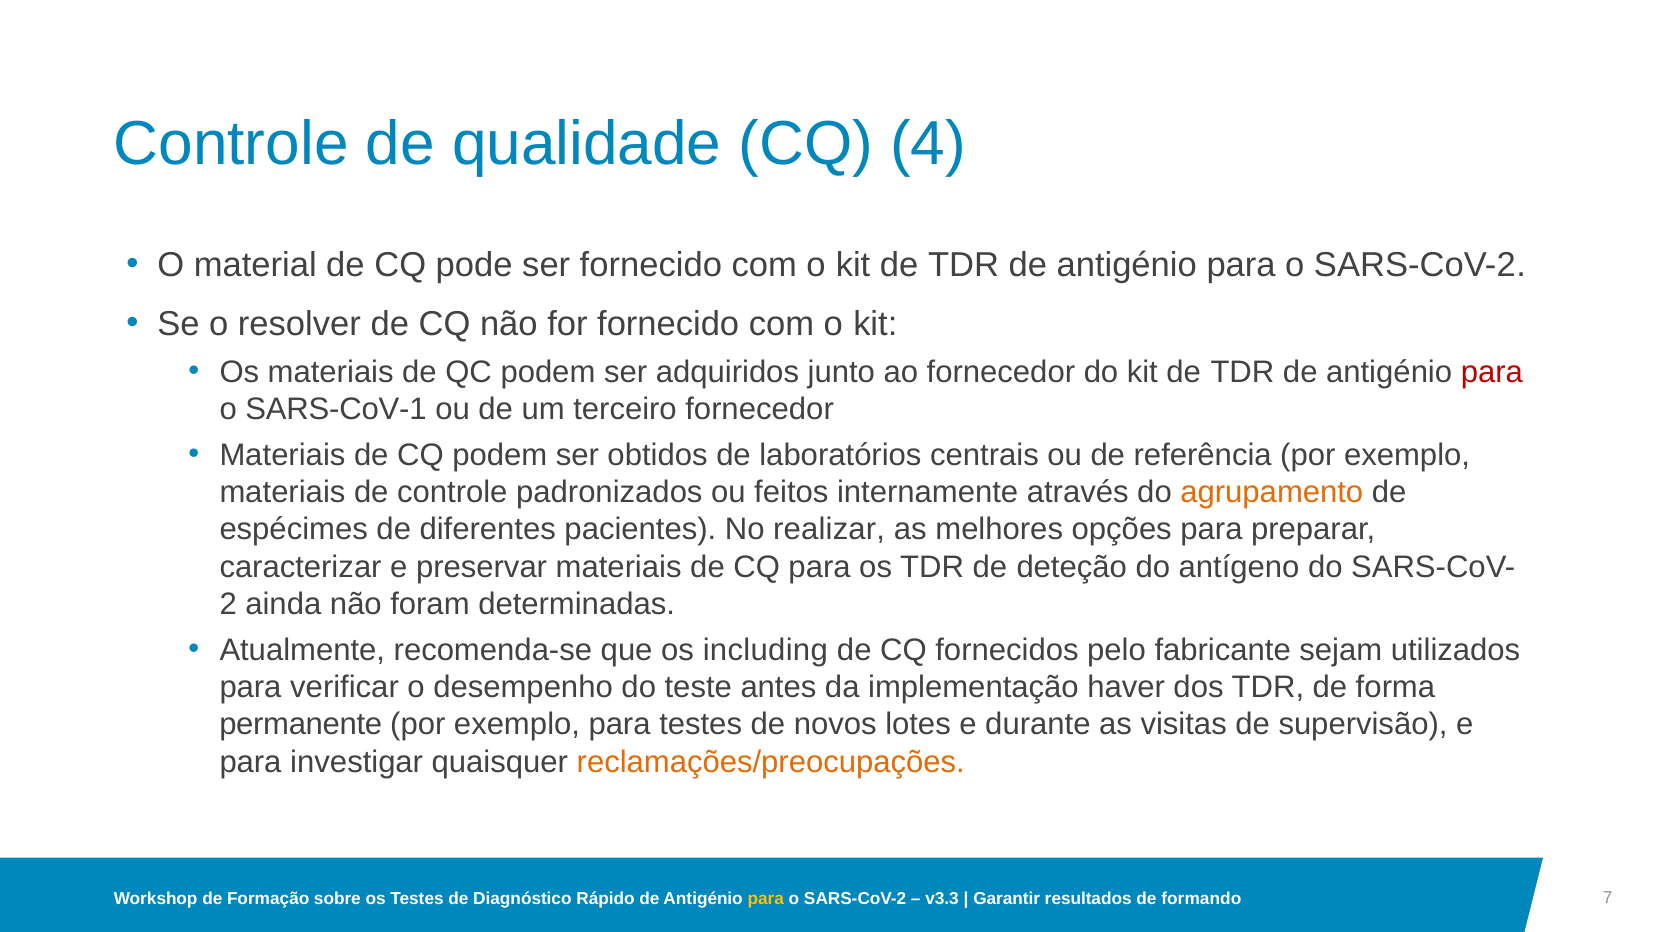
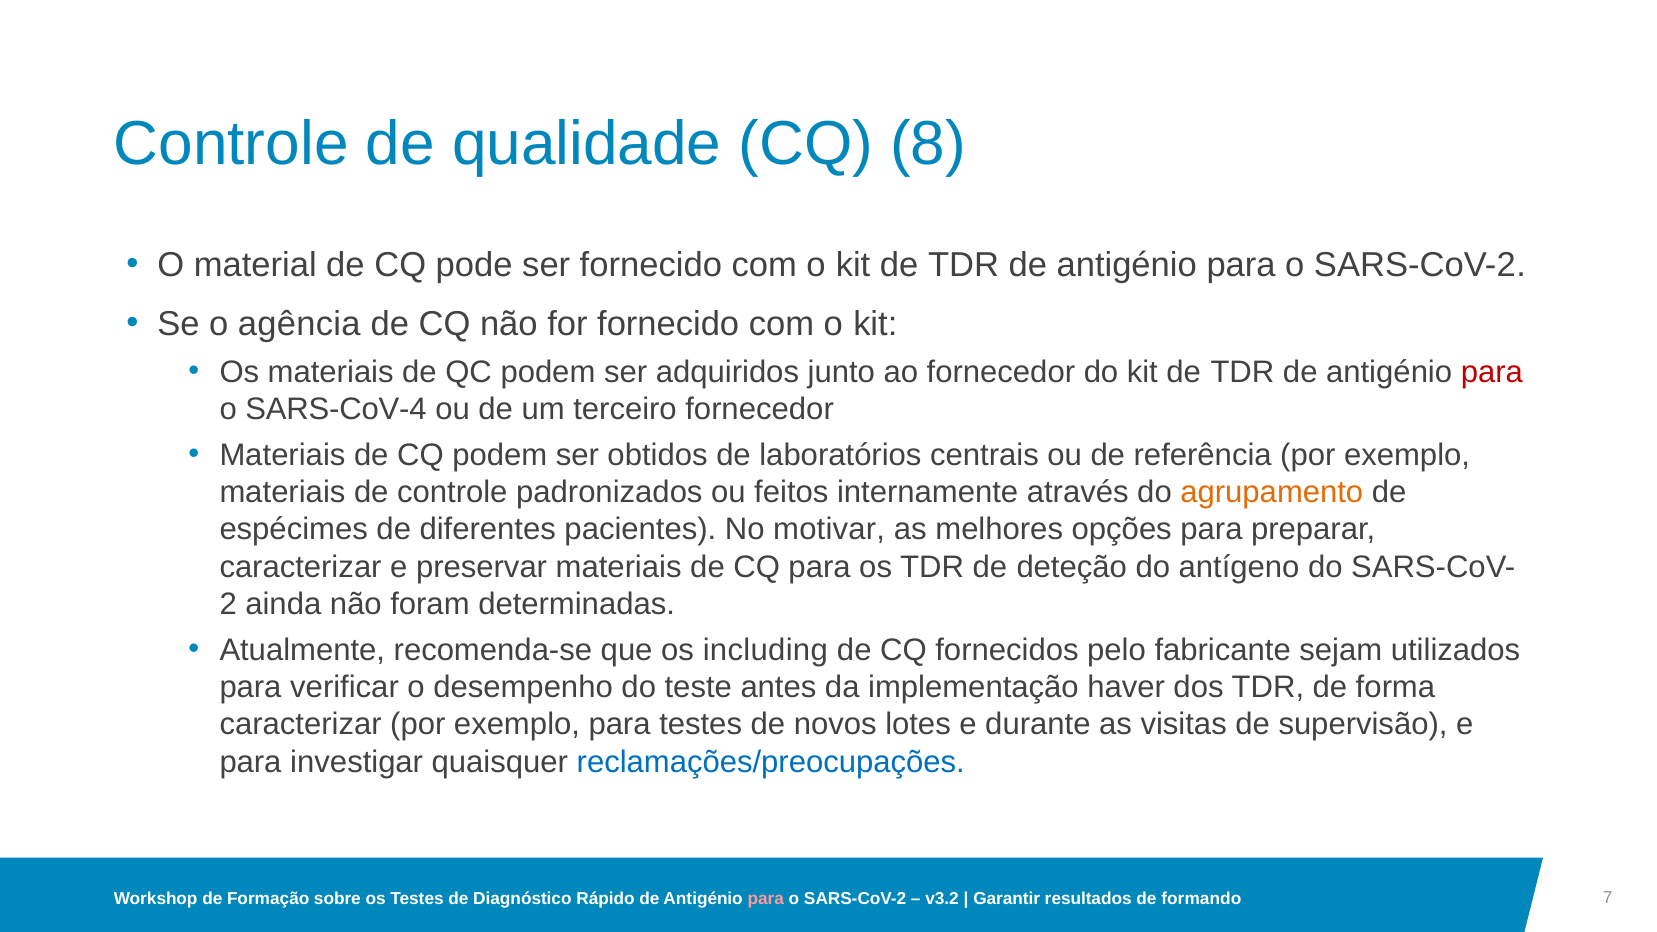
4: 4 -> 8 (928, 144)
resolver: resolver -> agência (299, 324)
SARS-CoV-1: SARS-CoV-1 -> SARS-CoV-4 (336, 409)
realizar: realizar -> motivar (829, 530)
permanente: permanente -> caracterizar (301, 725)
reclamações/preocupações colour: orange -> blue (771, 762)
para colour: yellow -> pink (766, 899)
v3.3: v3.3 -> v3.2 (942, 899)
